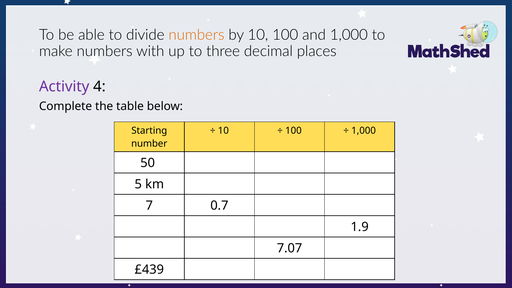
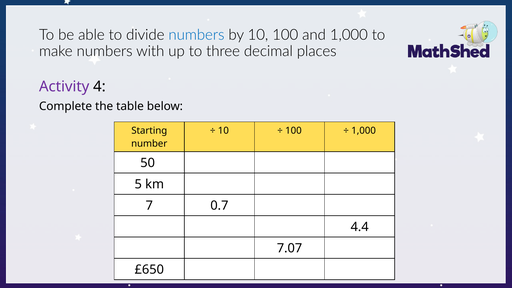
numbers colour: orange -> blue (196, 35)
1.9: 1.9 -> 4.4 (360, 227)
£439: £439 -> £650 (149, 270)
